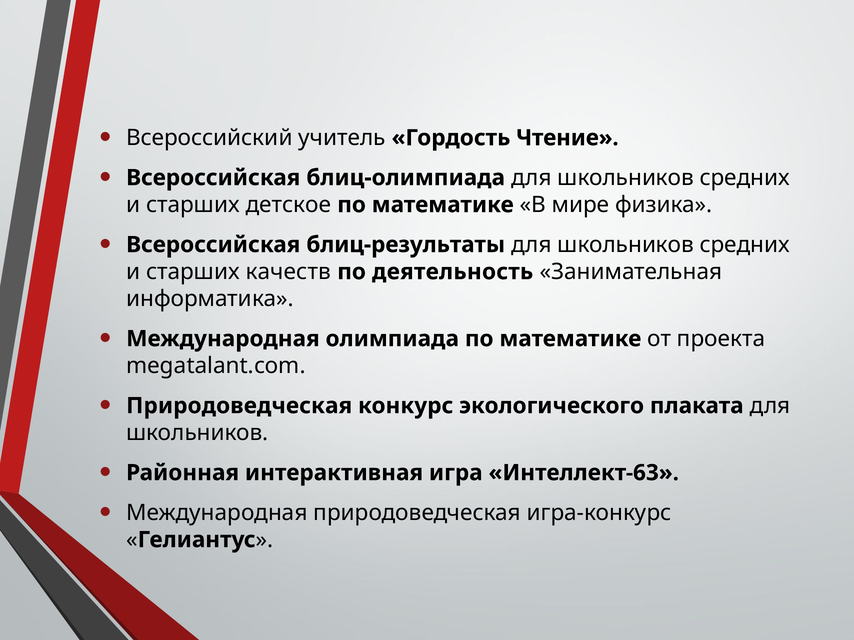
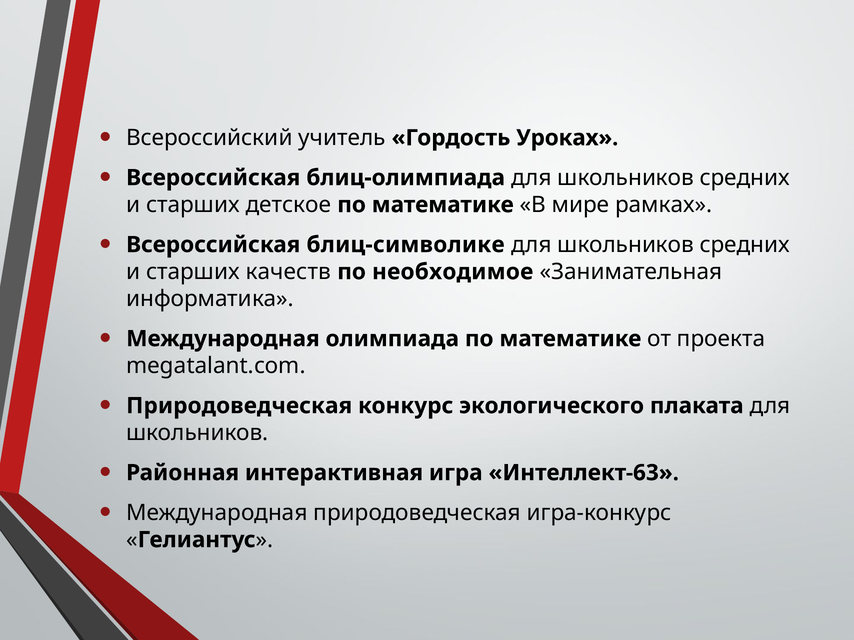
Чтение: Чтение -> Уроках (567, 138)
физика: физика -> рамках (664, 205)
блиц-результаты: блиц-результаты -> блиц-символике (406, 245)
деятельность: деятельность -> необходимое (453, 272)
